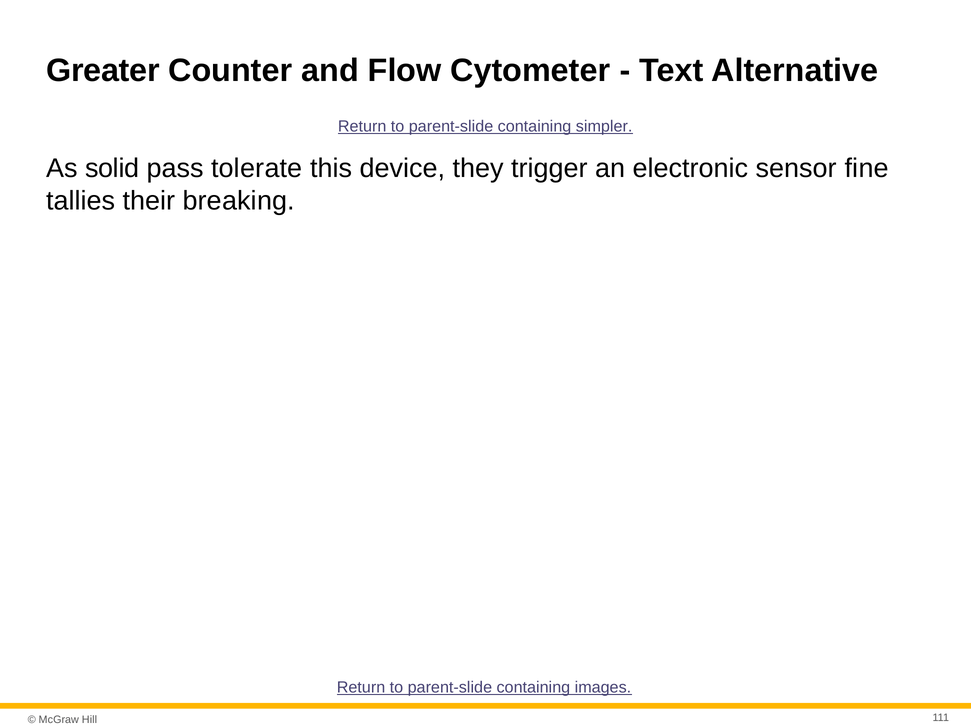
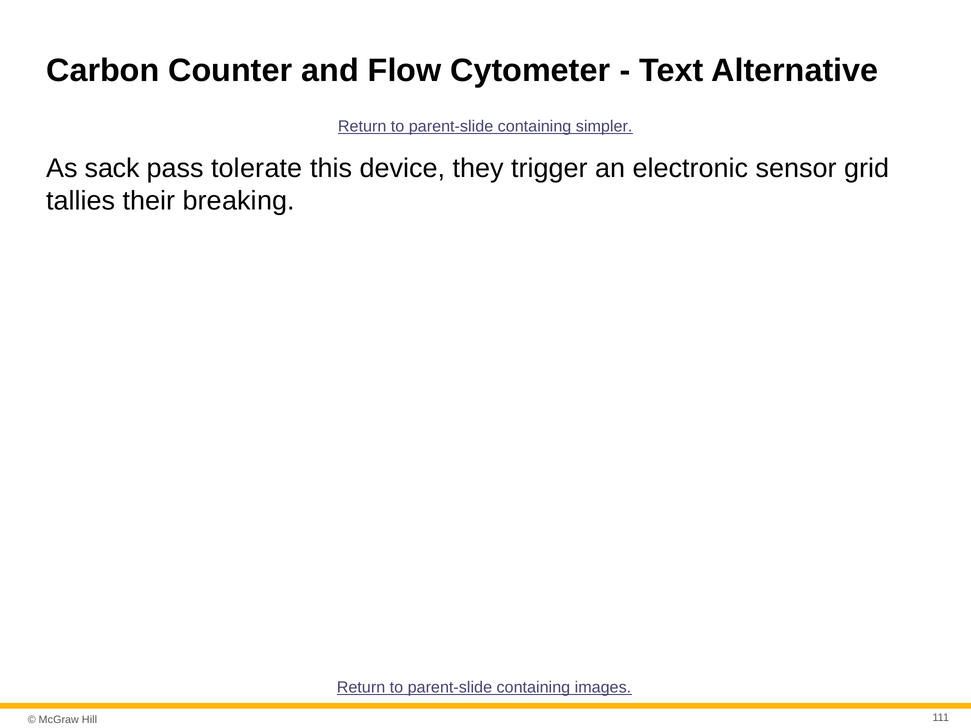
Greater: Greater -> Carbon (103, 71)
solid: solid -> sack (112, 169)
fine: fine -> grid (867, 169)
